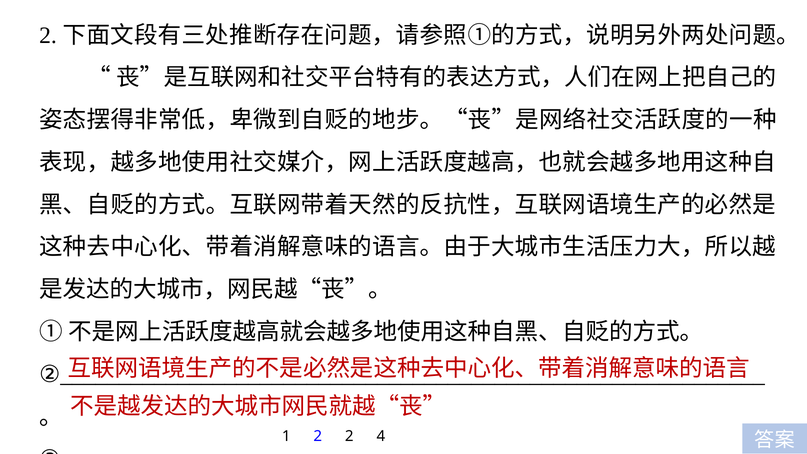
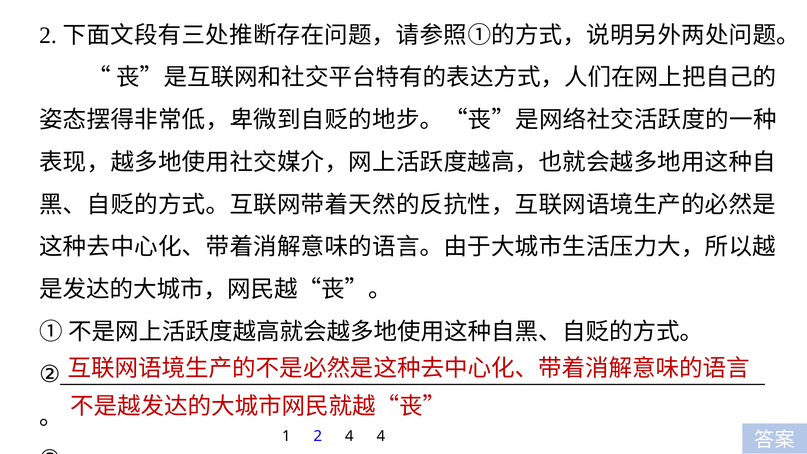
2 2: 2 -> 4 (349, 436)
